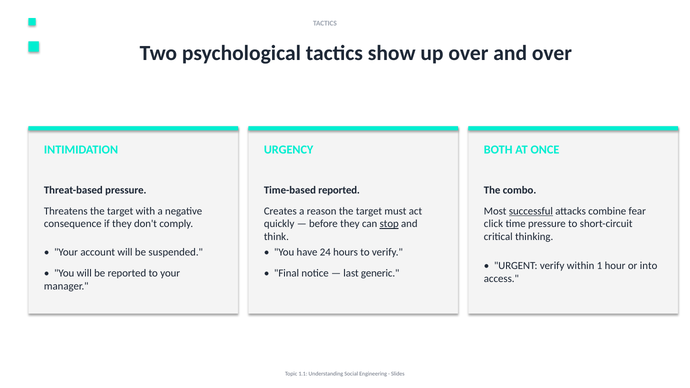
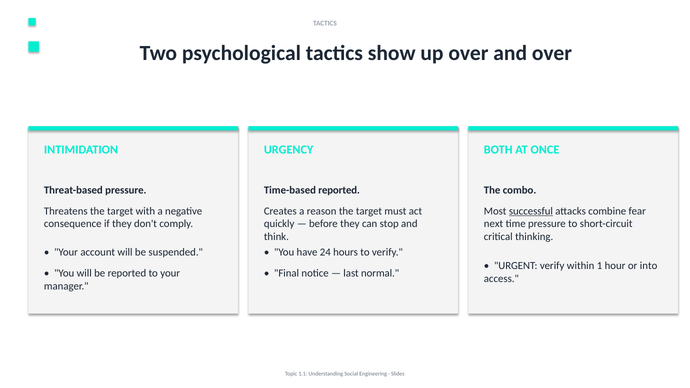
stop underline: present -> none (389, 224)
click: click -> next (494, 224)
generic: generic -> normal (380, 273)
